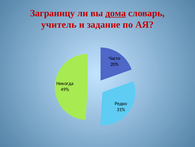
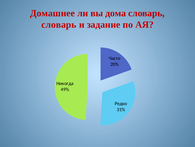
Заграницу: Заграницу -> Домашнее (52, 13)
дома underline: present -> none (116, 13)
учитель: учитель -> словарь (59, 25)
